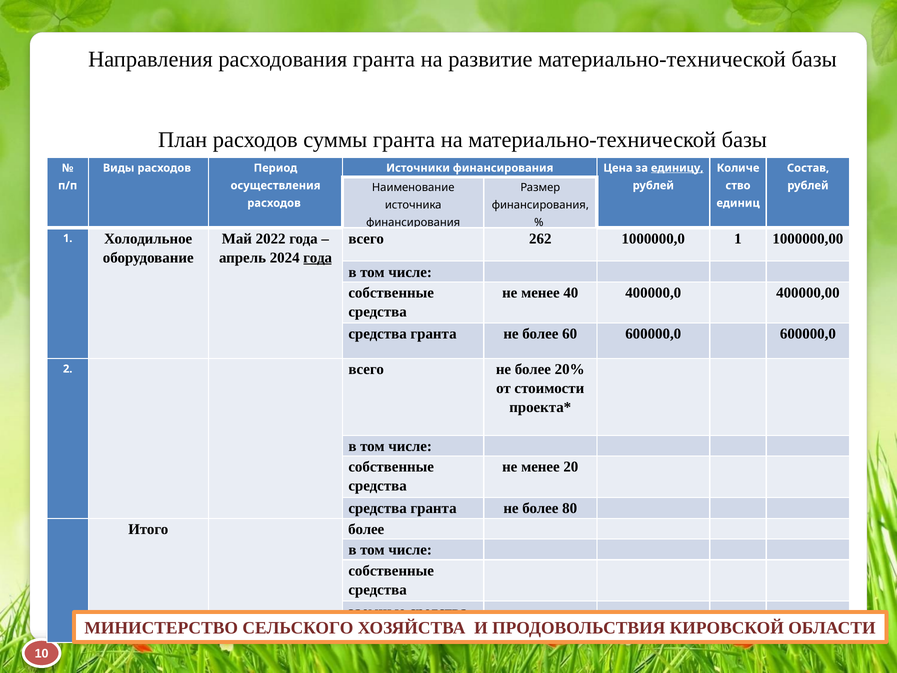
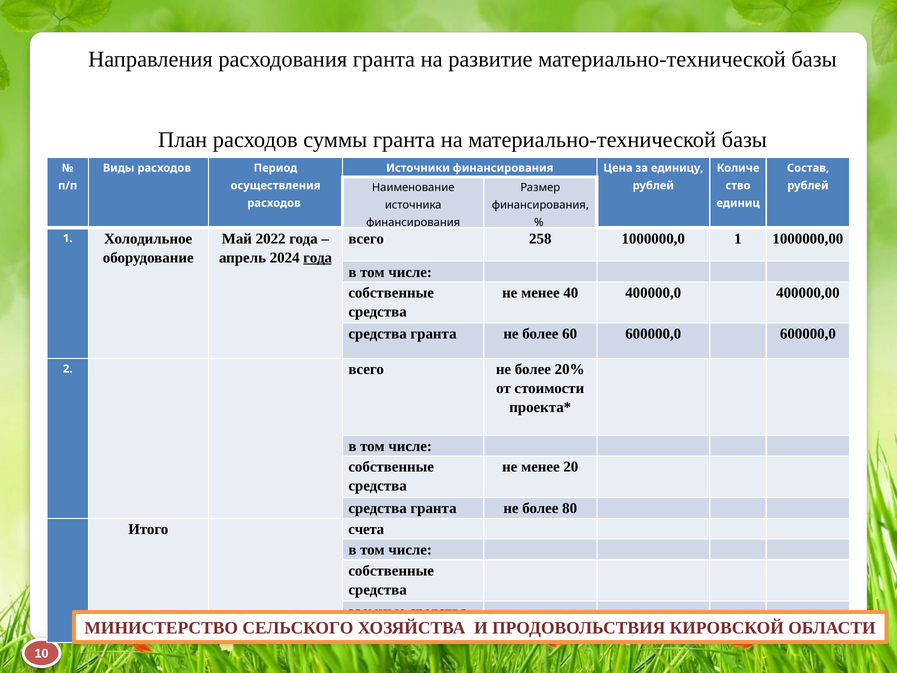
единицу underline: present -> none (677, 168)
262: 262 -> 258 (540, 238)
Итого более: более -> счета (366, 529)
